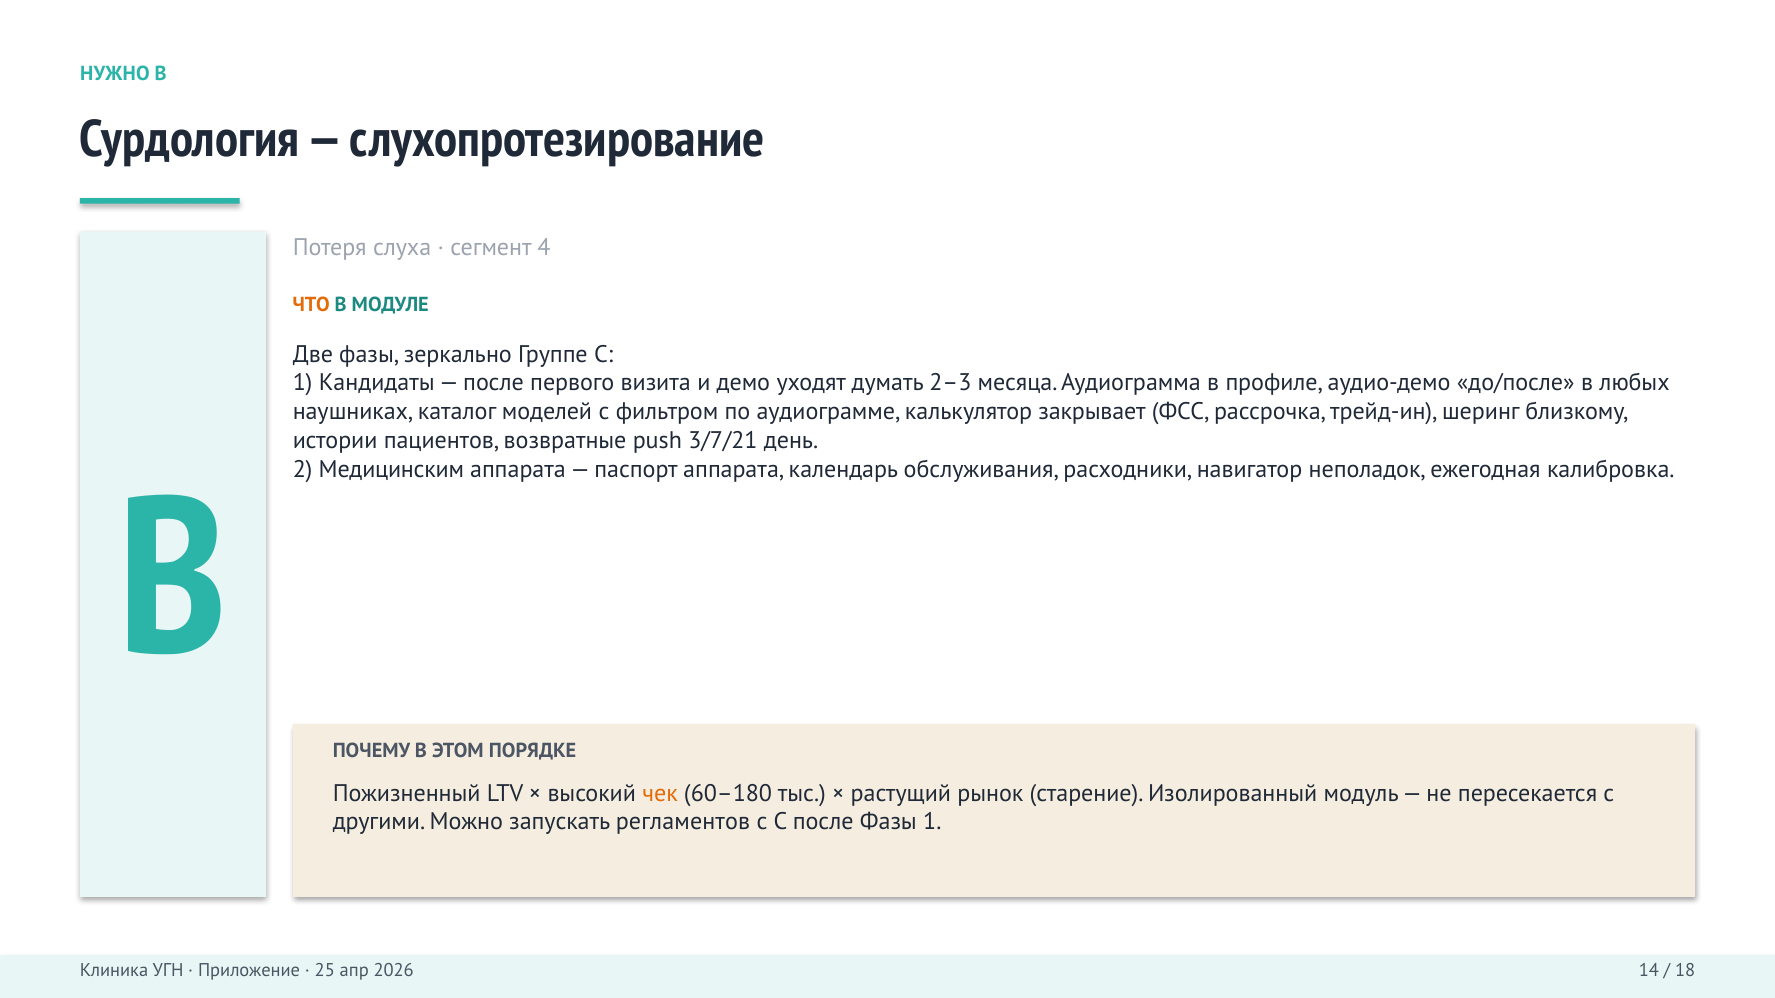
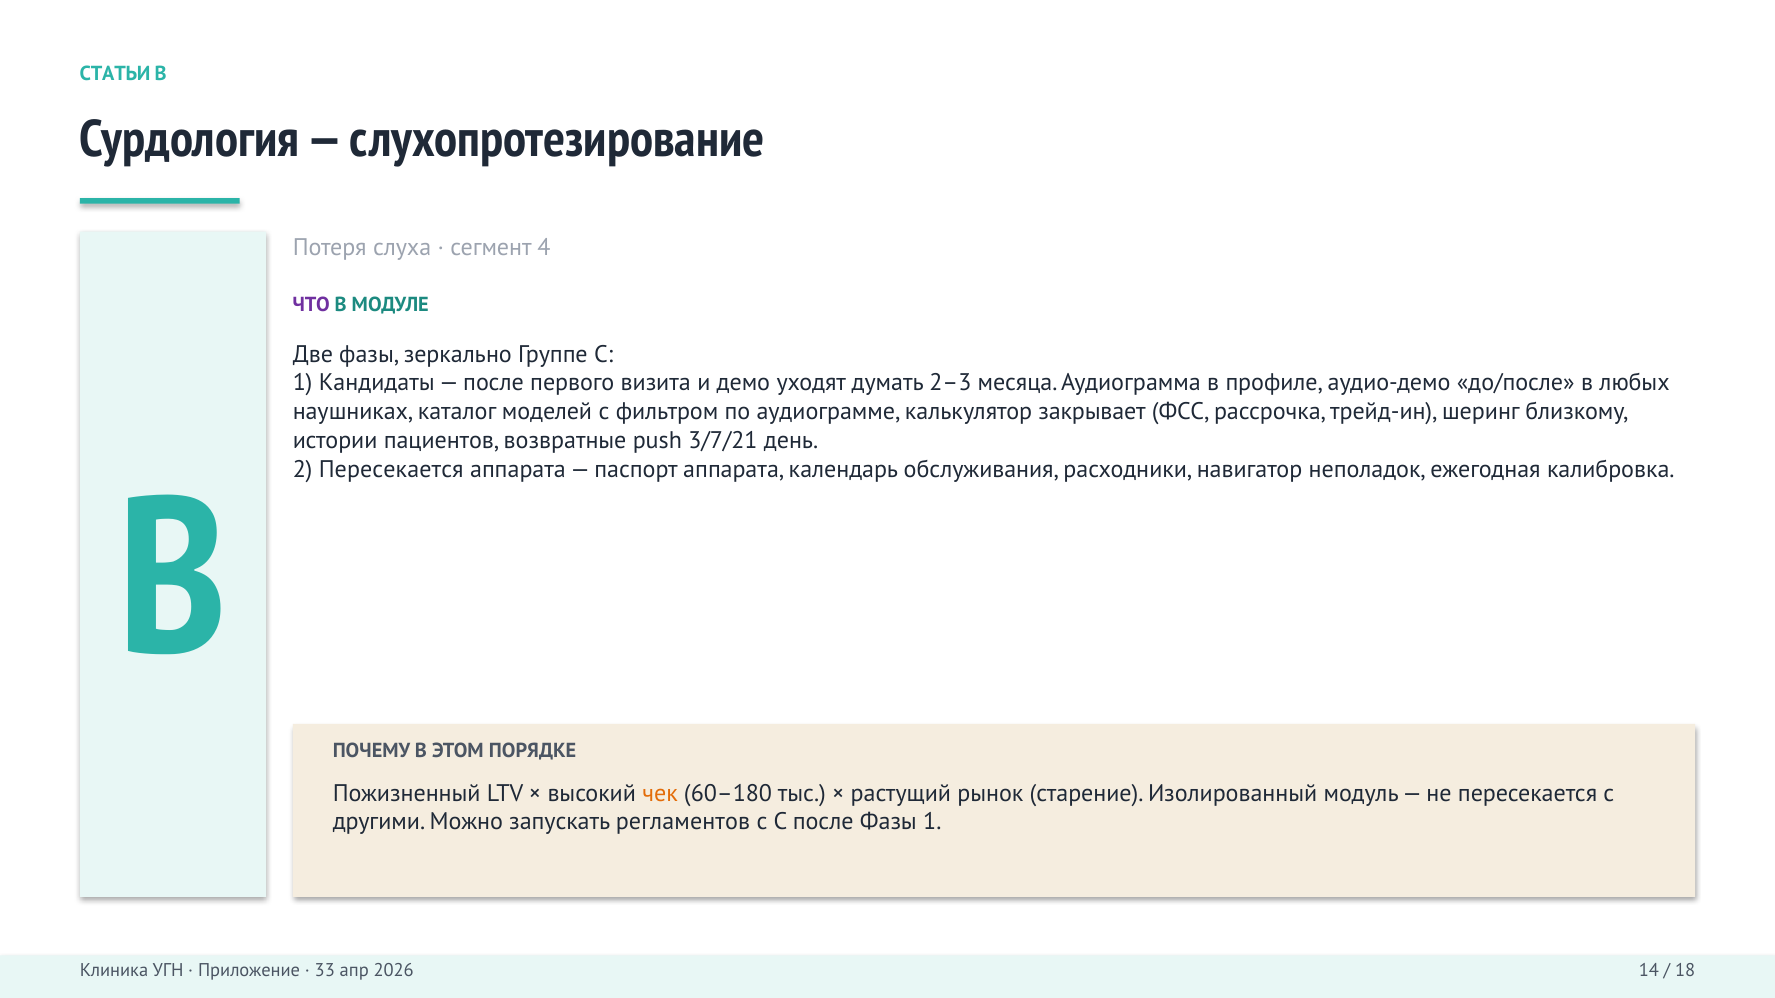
НУЖНО: НУЖНО -> СТАТЬИ (115, 73)
ЧТО colour: orange -> purple (311, 305)
2 Медицинским: Медицинским -> Пересекается (391, 470)
25: 25 -> 33 (325, 971)
